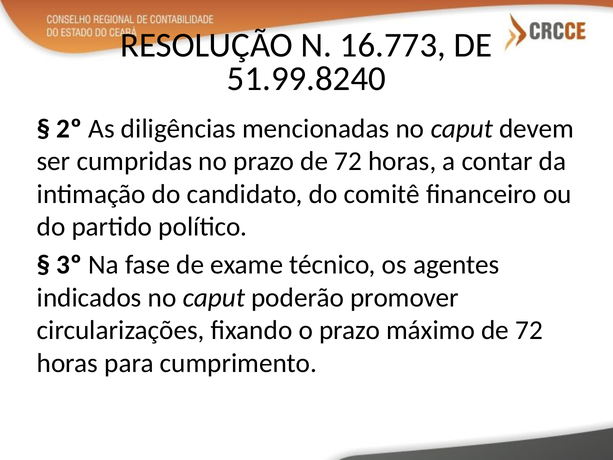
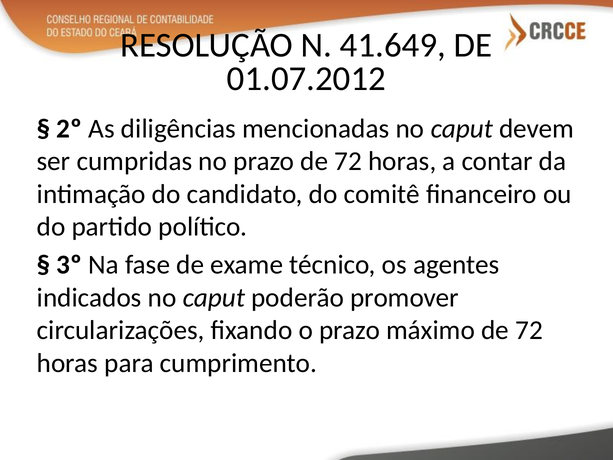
16.773: 16.773 -> 41.649 (393, 45)
51.99.8240: 51.99.8240 -> 01.07.2012 (306, 79)
